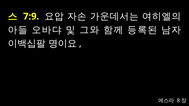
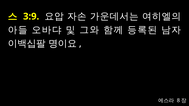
7:9: 7:9 -> 3:9 (31, 16)
